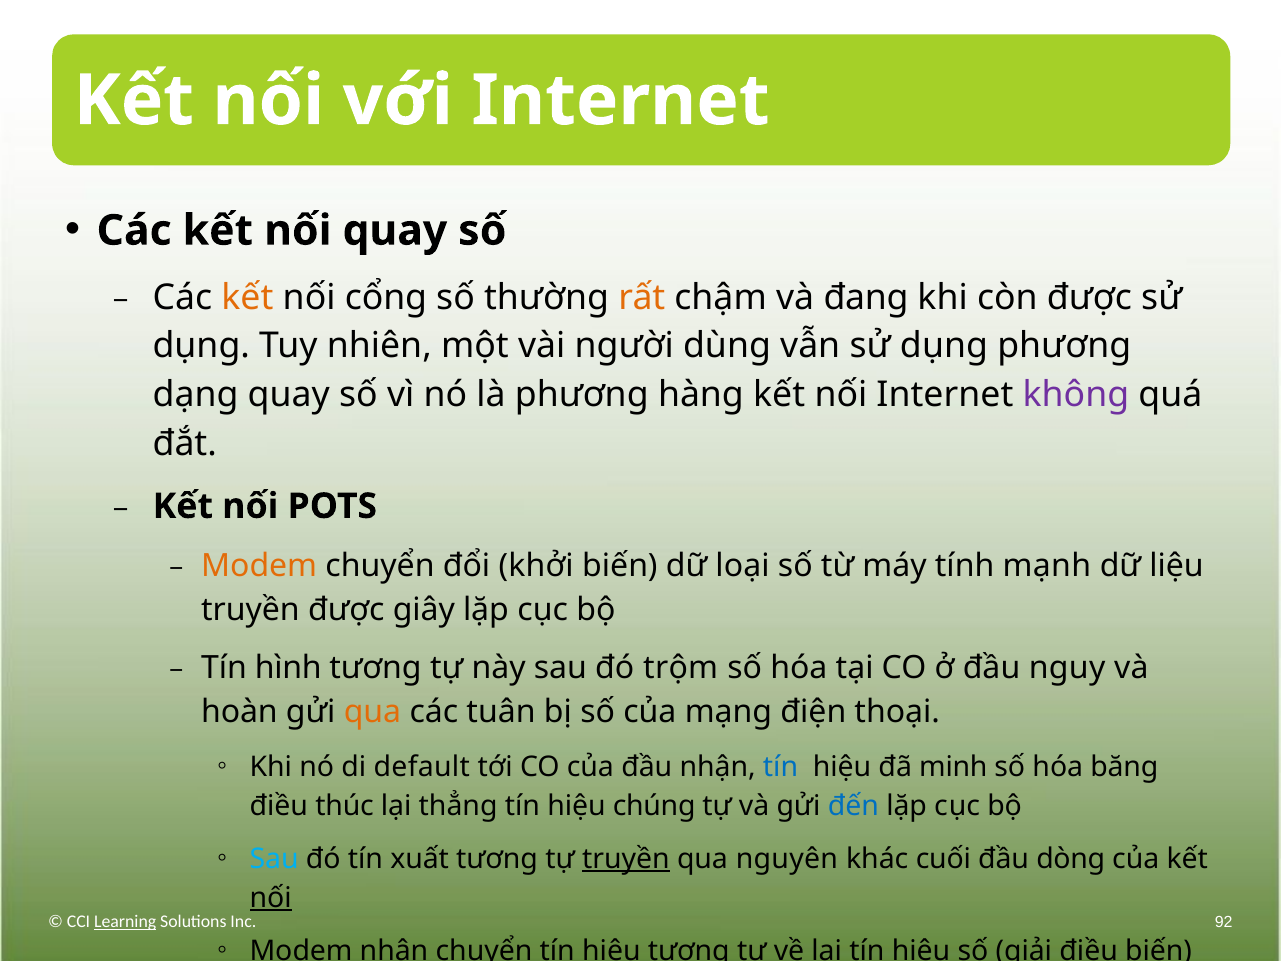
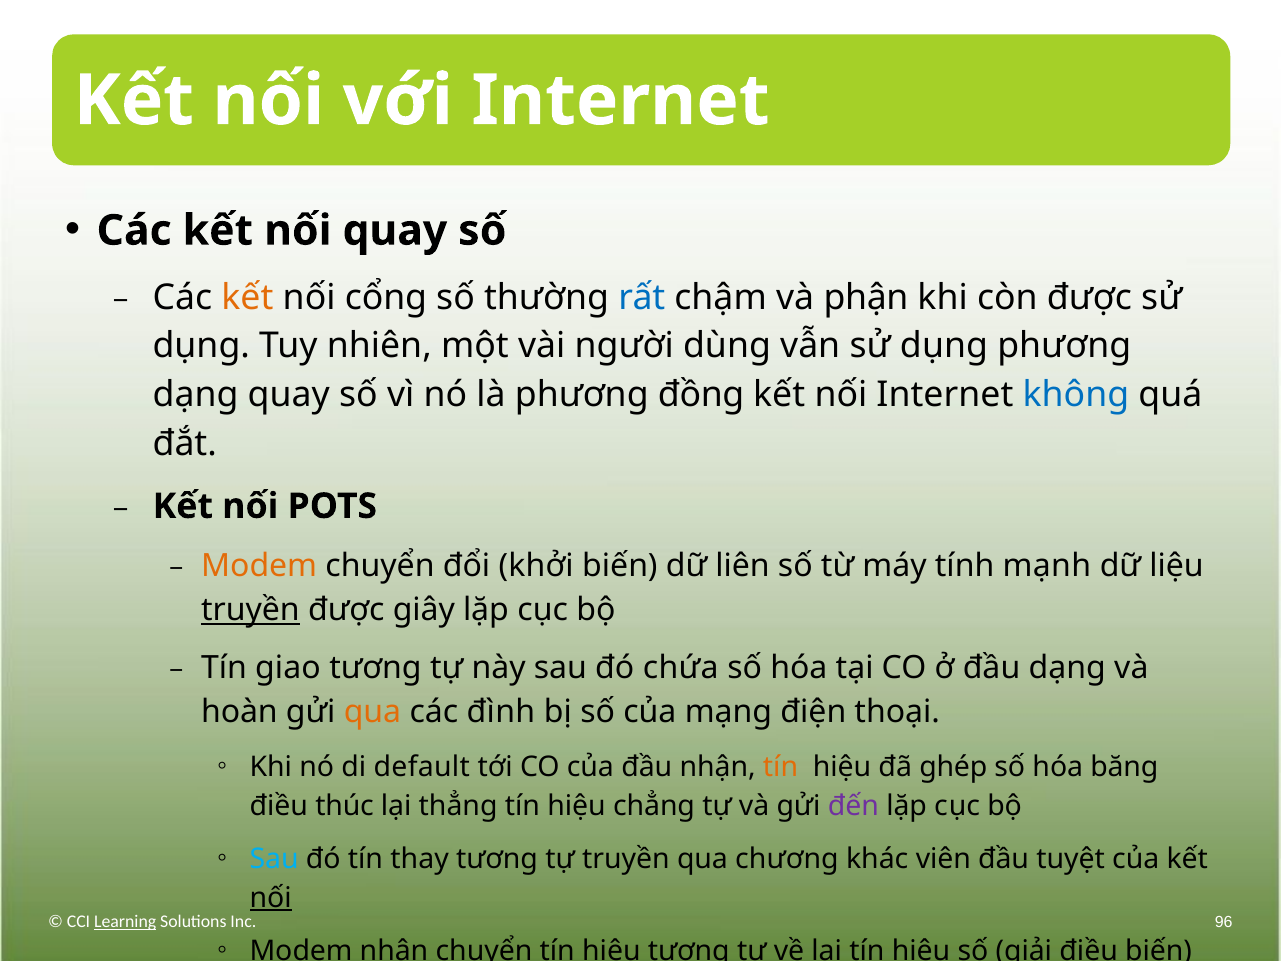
rất colour: orange -> blue (642, 297)
đang: đang -> phận (866, 297)
hàng: hàng -> đồng (701, 395)
không colour: purple -> blue (1076, 395)
dữ loại: loại -> liên (743, 566)
truyền underline: none -> present (250, 610)
hình: hình -> giao (288, 668)
trộm: trộm -> chứa (681, 668)
đầu nguy: nguy -> dạng (1067, 668)
tuân: tuân -> đình (501, 712)
tín colour: blue -> orange (781, 767)
minh: minh -> ghép (953, 767)
chúng: chúng -> chẳng (654, 805)
đến colour: blue -> purple (853, 805)
xuất: xuất -> thay (420, 859)
truyền underline: present -> none (626, 859)
nguyên: nguyên -> chương (787, 859)
cuối: cuối -> viên (943, 859)
dòng: dòng -> tuyệt (1071, 859)
92: 92 -> 96 (1224, 922)
